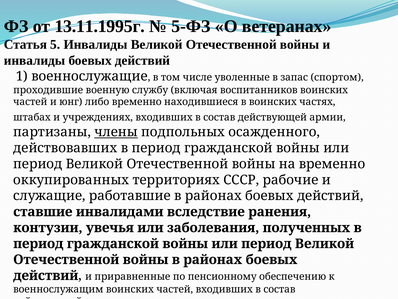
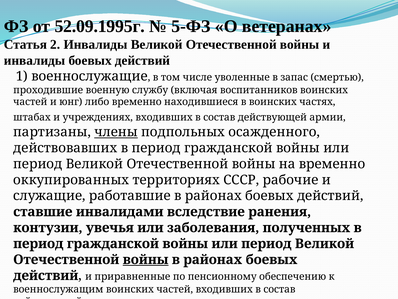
13.11.1995г: 13.11.1995г -> 52.09.1995г (100, 26)
5: 5 -> 2 (55, 45)
спортом: спортом -> смертью (337, 77)
войны underline: none -> present (146, 259)
